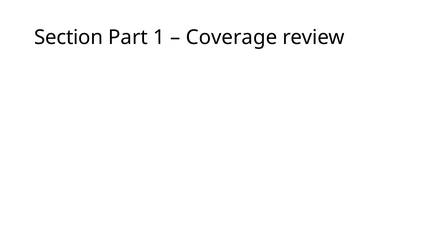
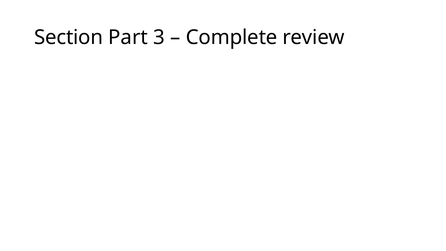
1: 1 -> 3 (159, 37)
Coverage: Coverage -> Complete (232, 37)
